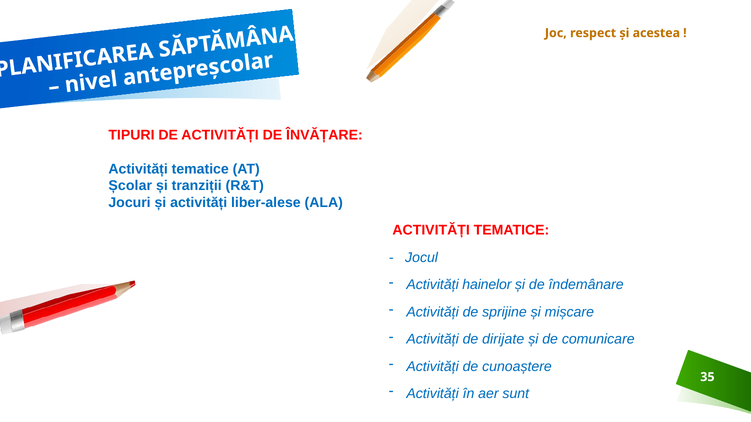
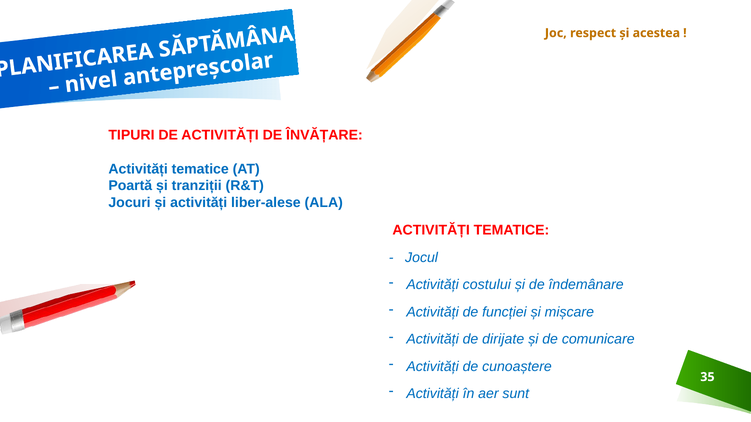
Școlar: Școlar -> Poartă (130, 186)
hainelor: hainelor -> costului (487, 285)
sprijine: sprijine -> funcției (504, 312)
